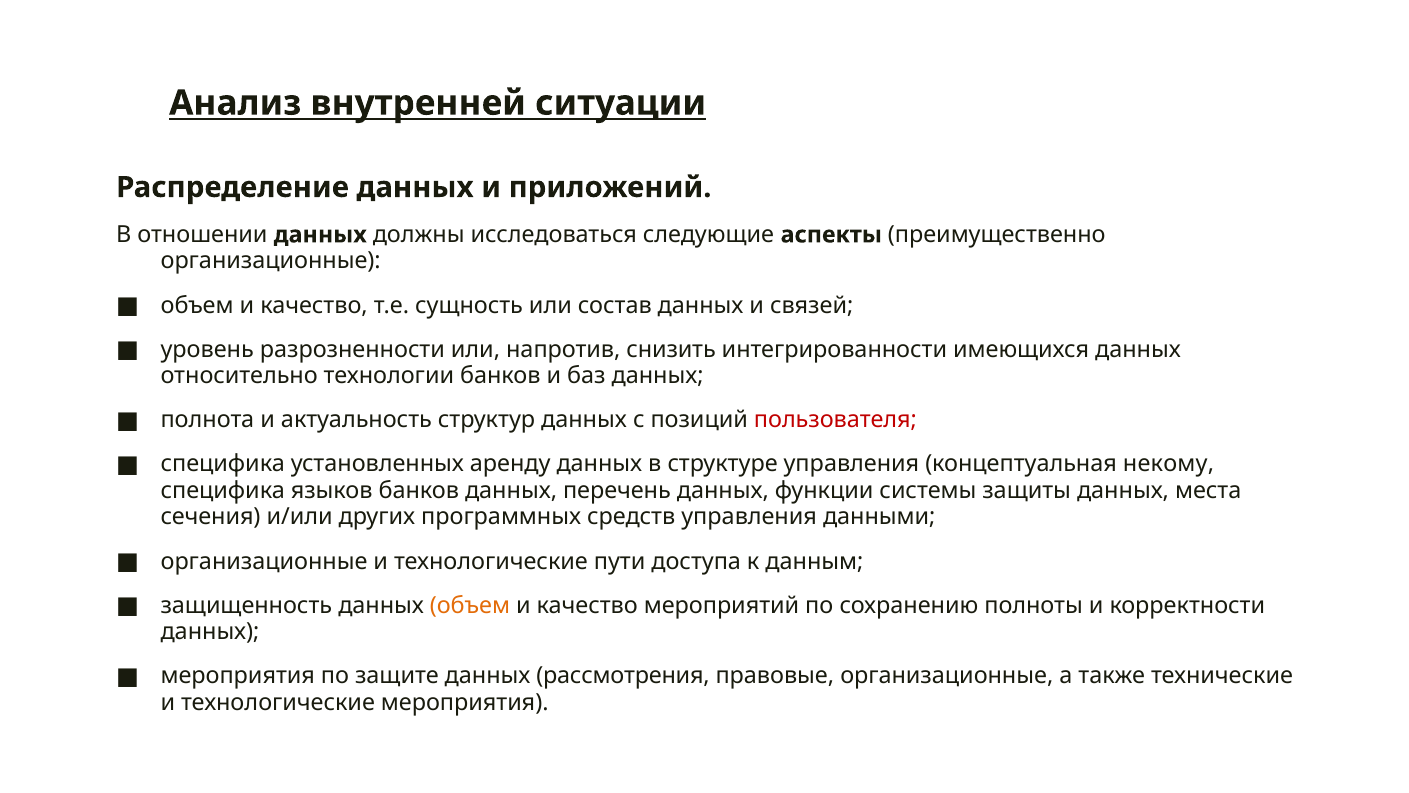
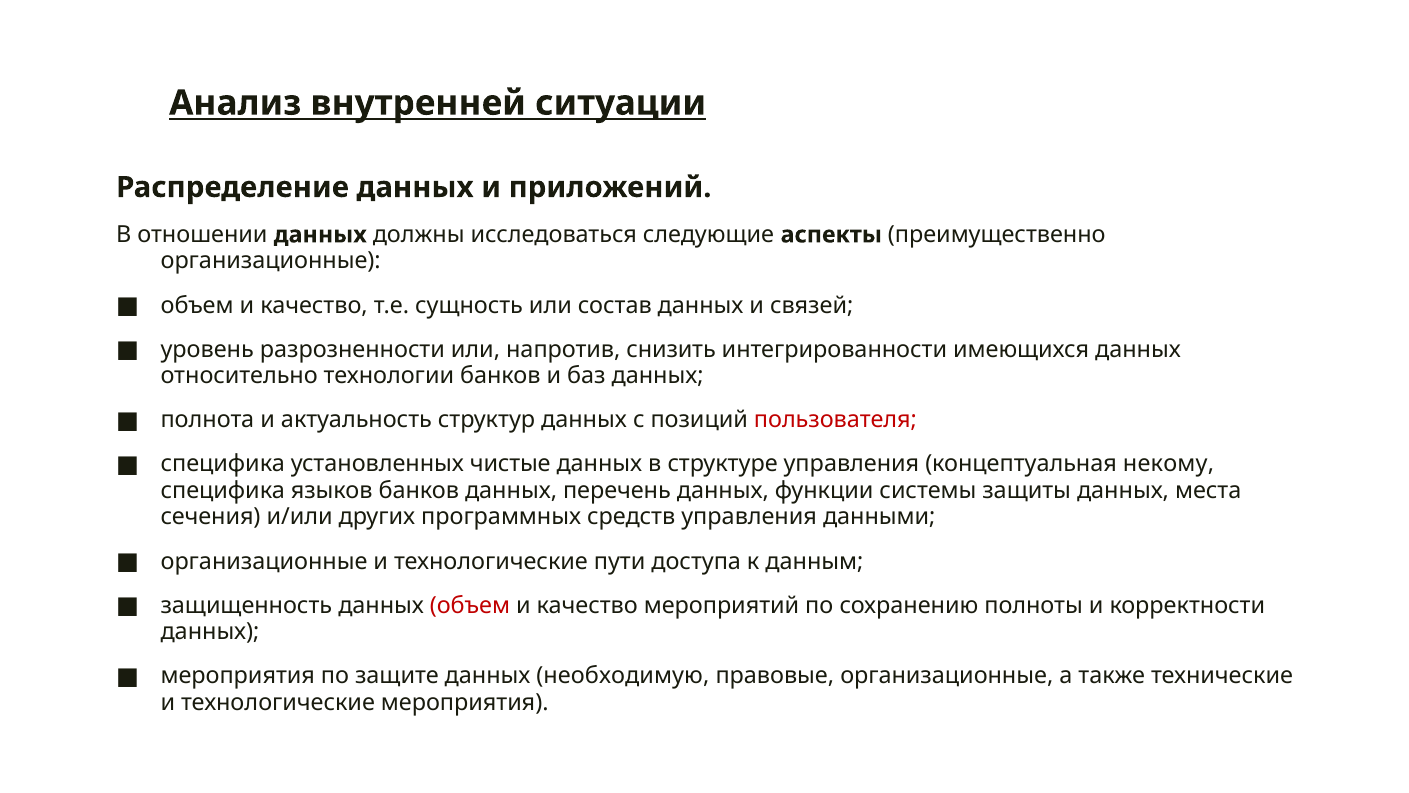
аренду: аренду -> чистые (510, 464)
объем colour: orange -> red (470, 605)
рассмотрения: рассмотрения -> необходимую (623, 676)
